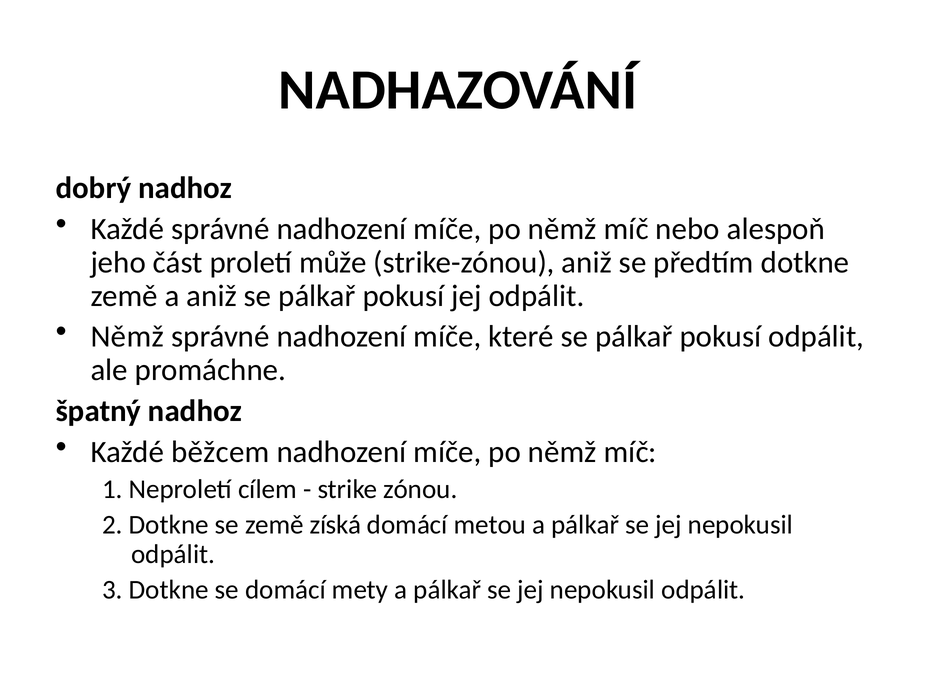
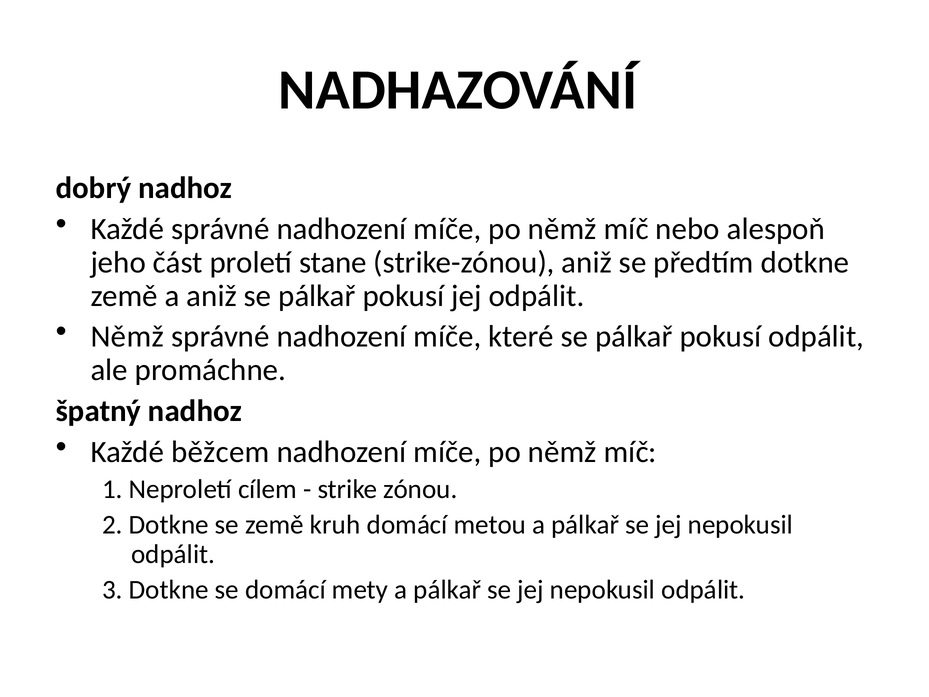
může: může -> stane (333, 262)
získá: získá -> kruh (335, 525)
